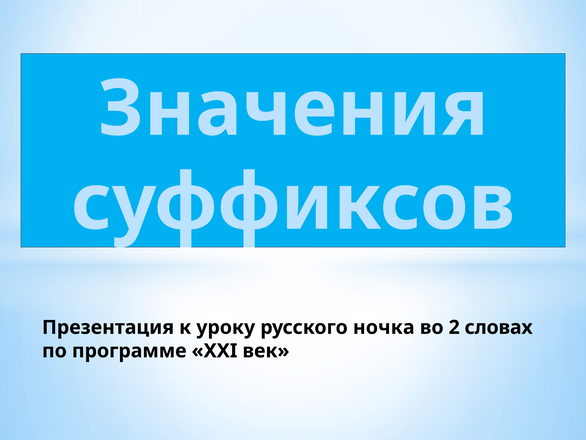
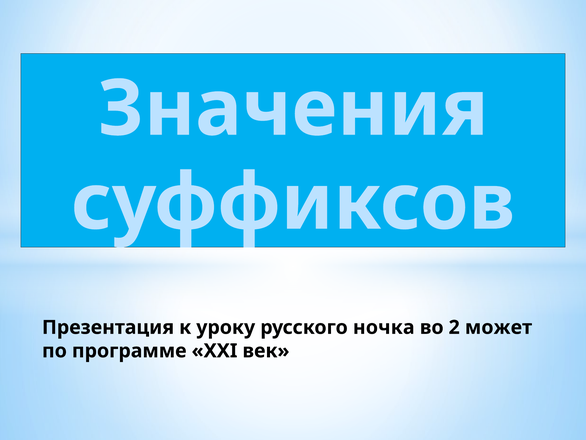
словах: словах -> может (498, 327)
